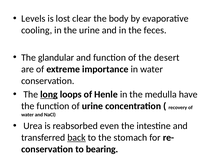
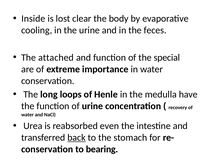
Levels: Levels -> Inside (33, 18)
glandular: glandular -> attached (56, 57)
desert: desert -> special (167, 57)
long underline: present -> none (49, 94)
